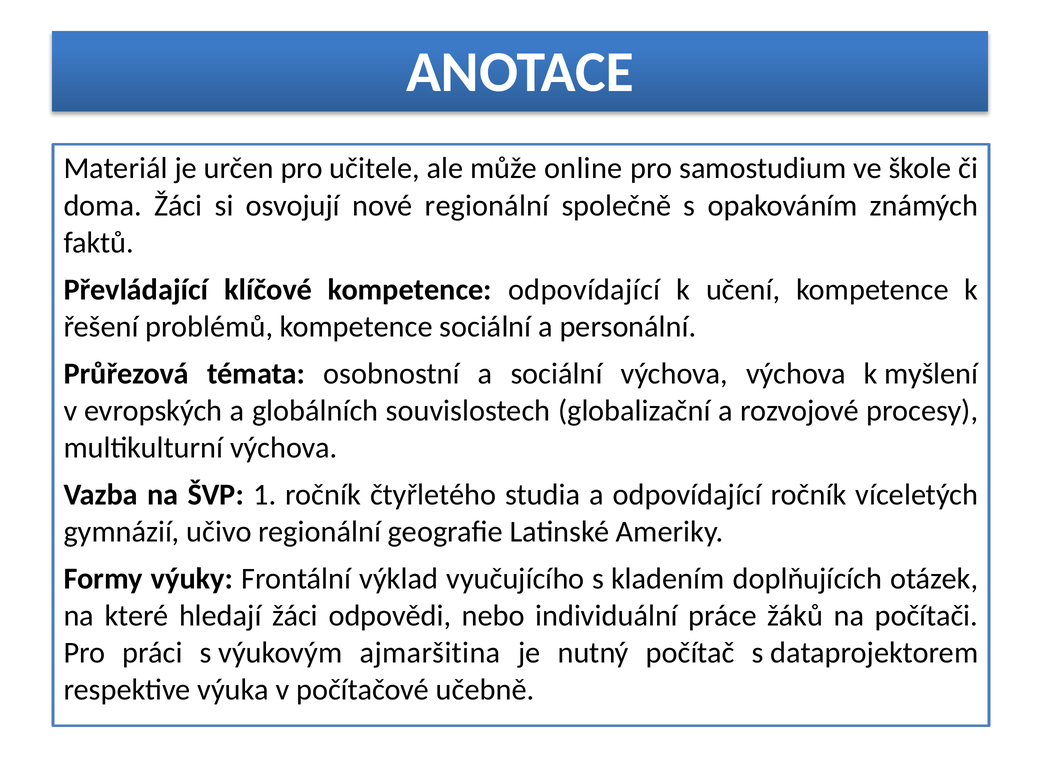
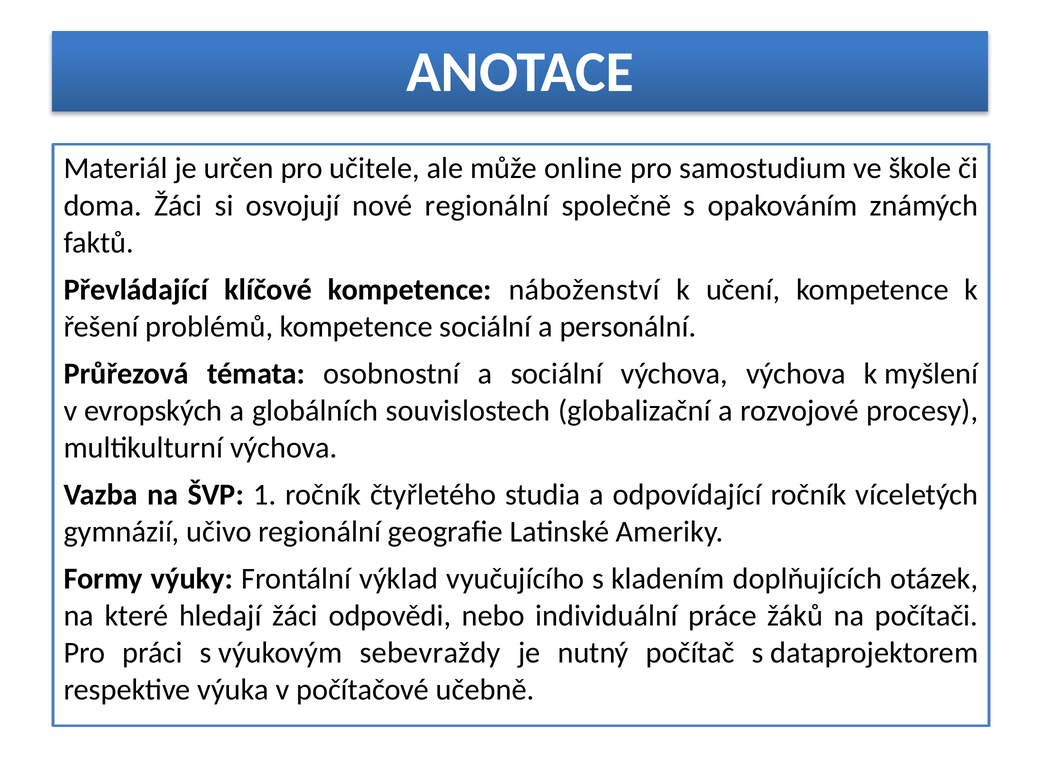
kompetence odpovídající: odpovídající -> náboženství (584, 290)
ajmaršitina: ajmaršitina -> sebevraždy (430, 653)
